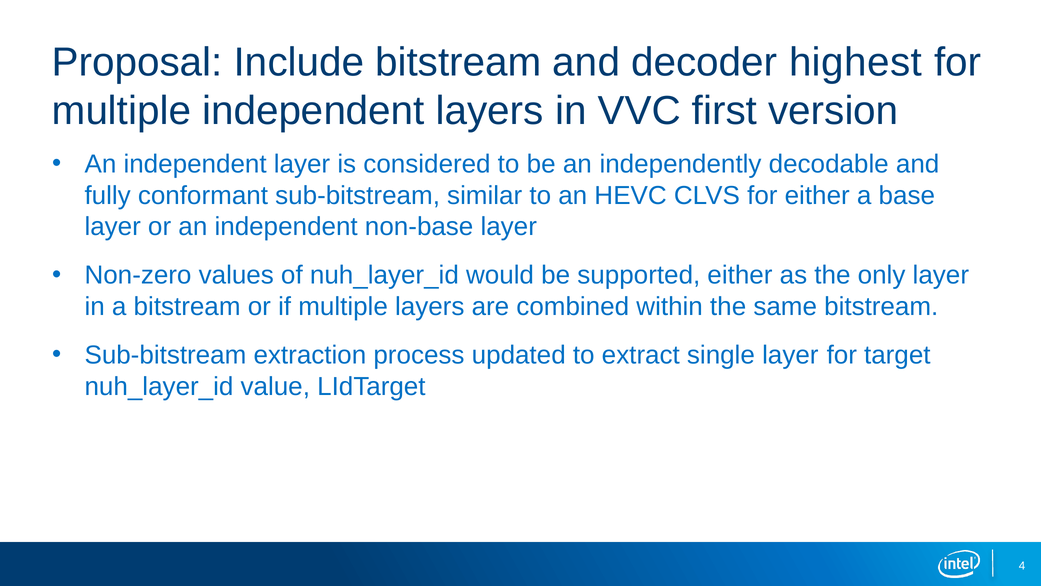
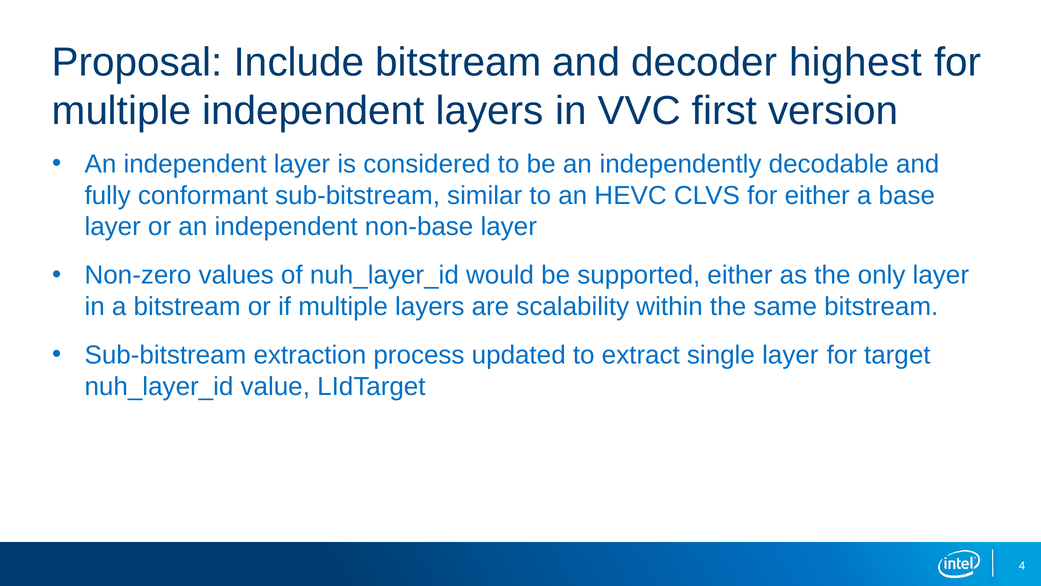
combined: combined -> scalability (573, 306)
